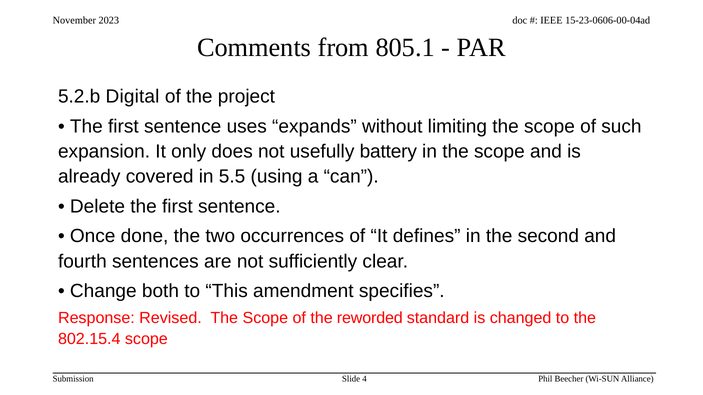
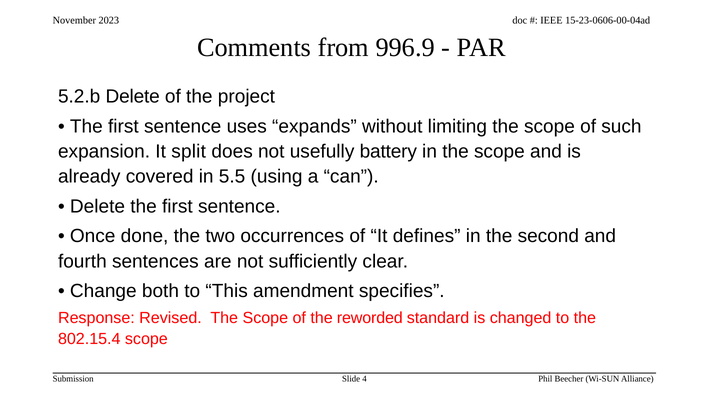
805.1: 805.1 -> 996.9 (405, 47)
5.2.b Digital: Digital -> Delete (133, 97)
only: only -> split (189, 152)
